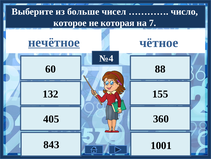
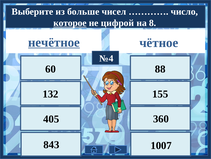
которое underline: none -> present (70, 23)
которая: которая -> цифрой (117, 23)
7: 7 -> 8 (153, 23)
1001: 1001 -> 1007 (161, 145)
